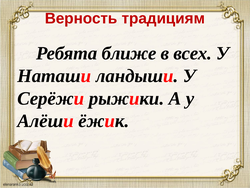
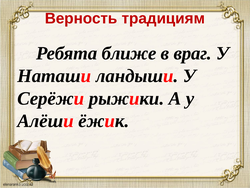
всех: всех -> враг (193, 53)
